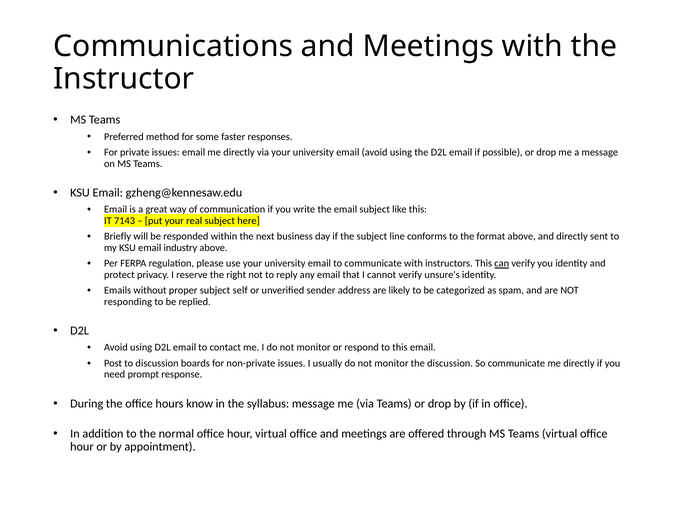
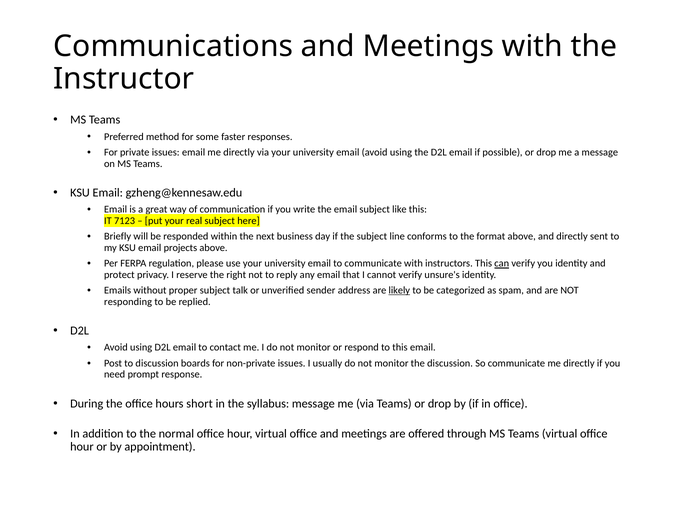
7143: 7143 -> 7123 (124, 221)
industry: industry -> projects (180, 248)
self: self -> talk (240, 291)
likely underline: none -> present (399, 291)
know: know -> short (200, 404)
